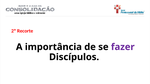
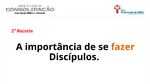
fazer colour: purple -> orange (123, 47)
